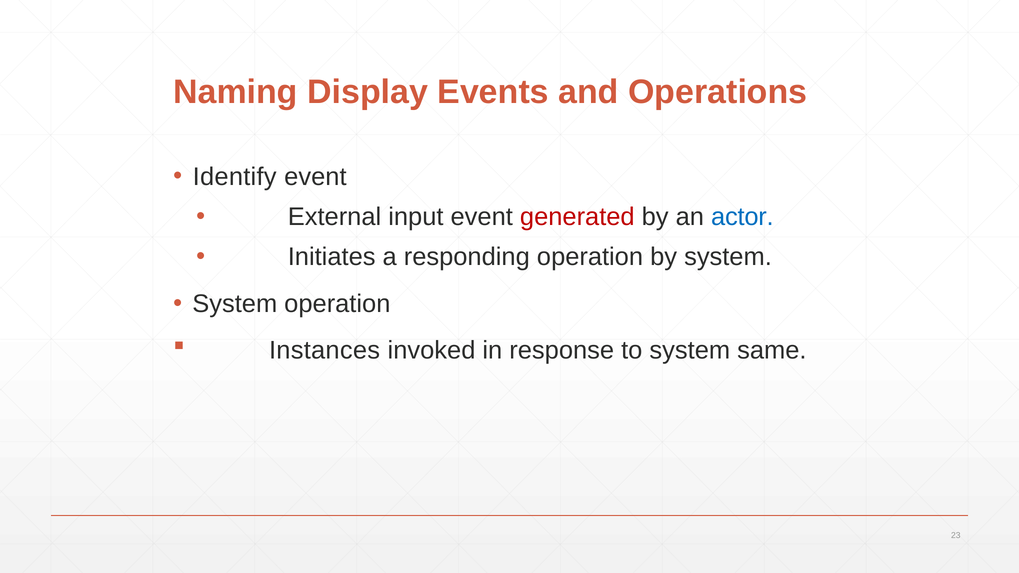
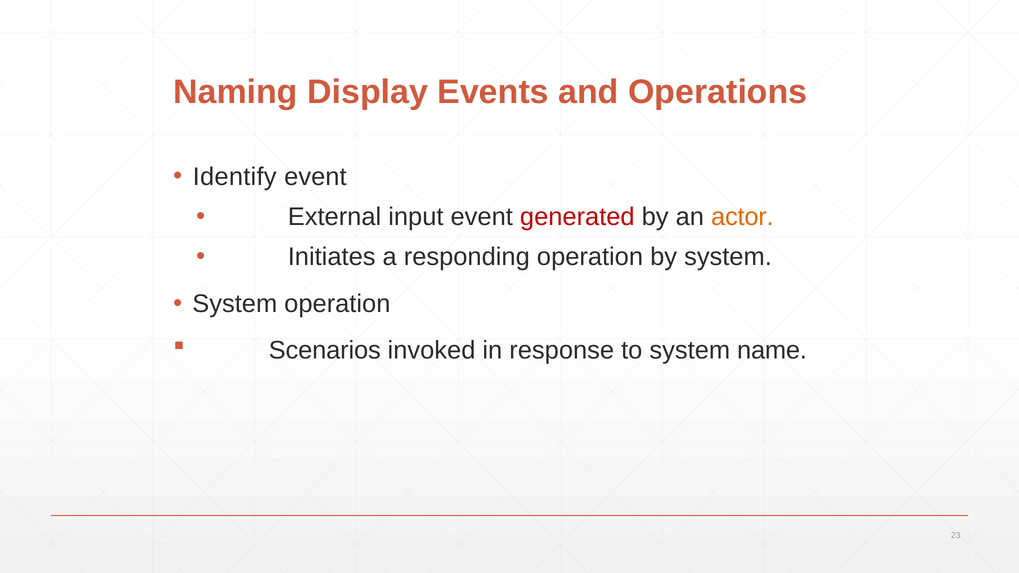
actor colour: blue -> orange (742, 217)
Instances: Instances -> Scenarios (325, 350)
same: same -> name (772, 350)
